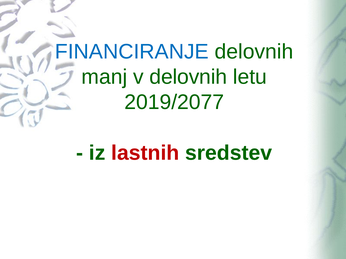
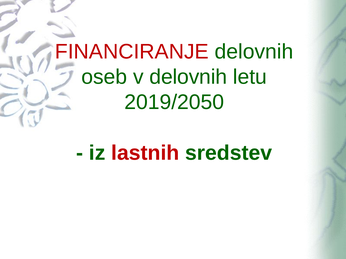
FINANCIRANJE colour: blue -> red (132, 52)
manj: manj -> oseb (104, 77)
2019/2077: 2019/2077 -> 2019/2050 (174, 102)
